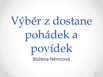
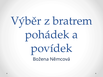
dostane: dostane -> bratrem (72, 21)
